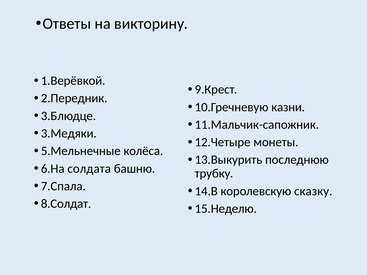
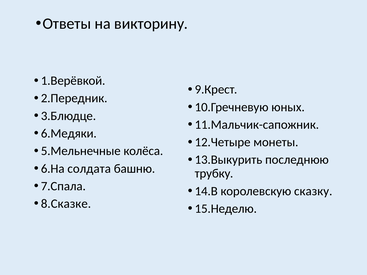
казни: казни -> юных (288, 107)
3.Медяки: 3.Медяки -> 6.Медяки (69, 134)
8.Солдат: 8.Солдат -> 8.Сказке (66, 204)
